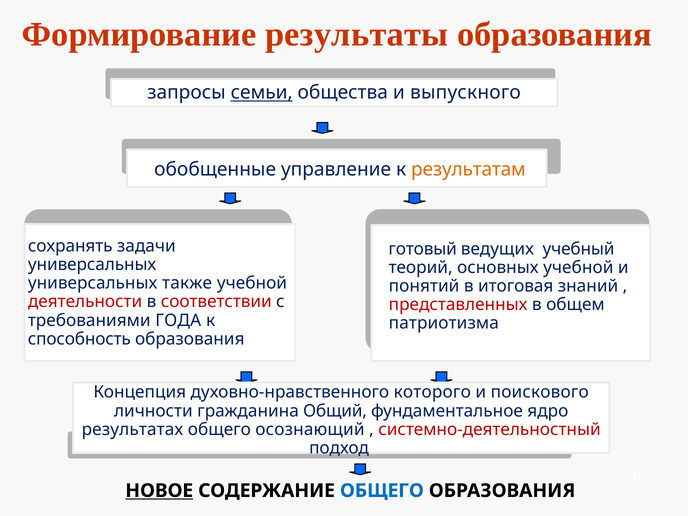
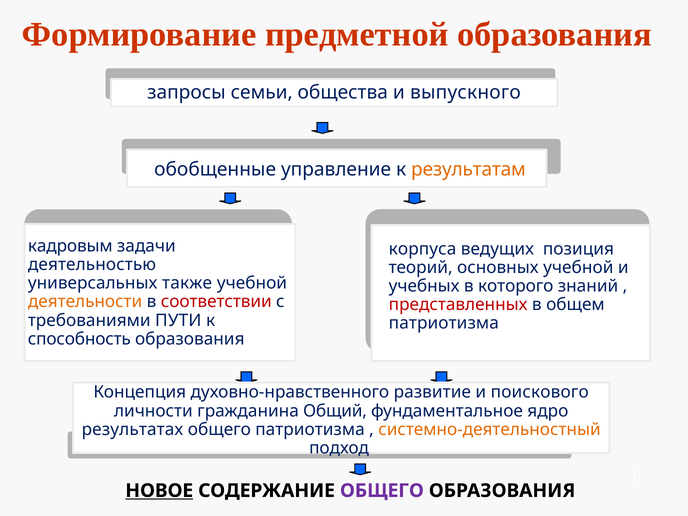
результаты: результаты -> предметной (357, 34)
семьи underline: present -> none (262, 93)
сохранять: сохранять -> кадровым (70, 246)
готовый: готовый -> корпуса (423, 249)
учебный: учебный -> позиция (578, 249)
универсальных: универсальных -> деятельностью (92, 265)
понятий: понятий -> учебных (424, 286)
итоговая: итоговая -> которого (516, 286)
деятельности colour: red -> orange (85, 302)
ГОДА: ГОДА -> ПУТИ (178, 320)
которого: которого -> развитие (432, 392)
общего осознающий: осознающий -> патриотизма (310, 429)
системно-деятельностный colour: red -> orange (490, 429)
ОБЩЕГО colour: blue -> purple (382, 491)
